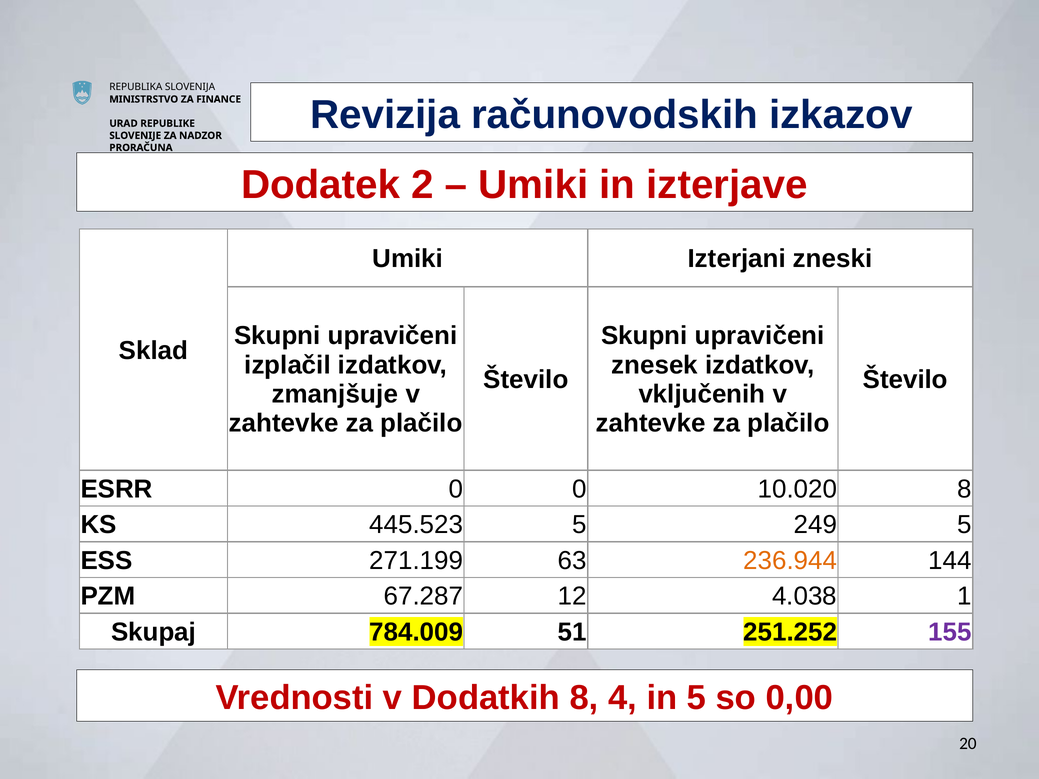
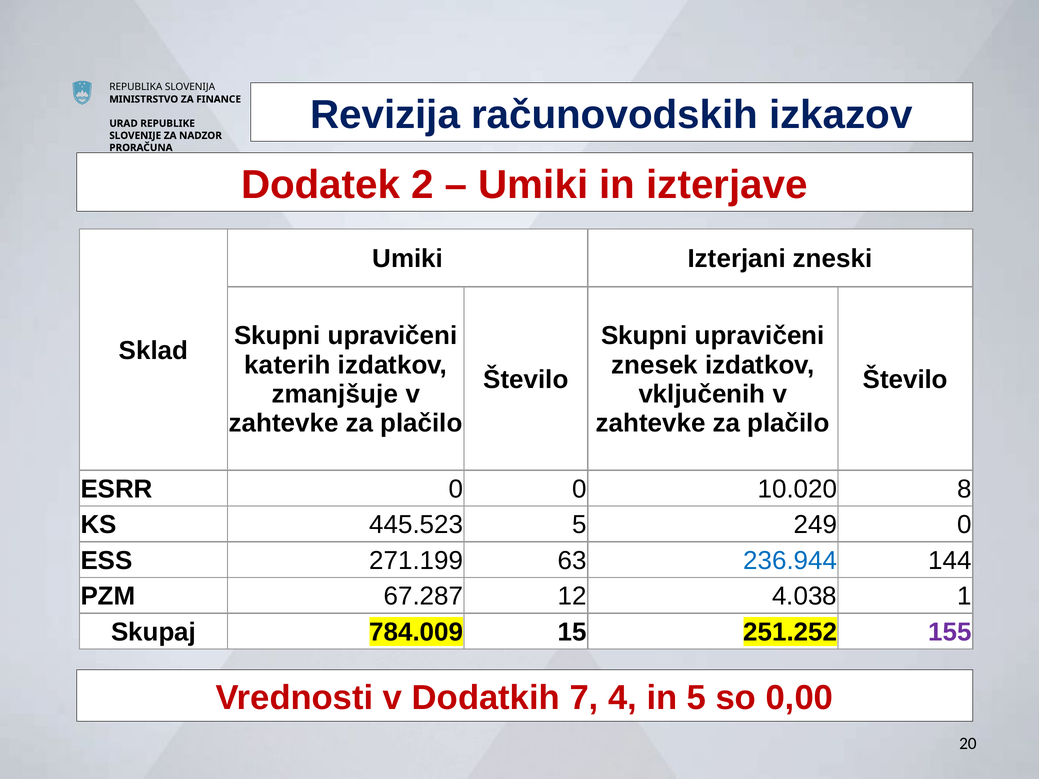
izplačil: izplačil -> katerih (287, 365)
249 5: 5 -> 0 (965, 525)
236.944 colour: orange -> blue (790, 561)
51: 51 -> 15 (572, 632)
Dodatkih 8: 8 -> 7 (584, 698)
